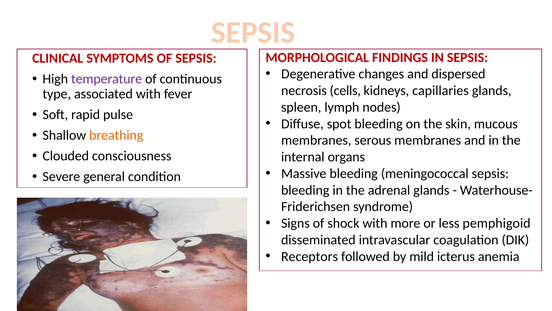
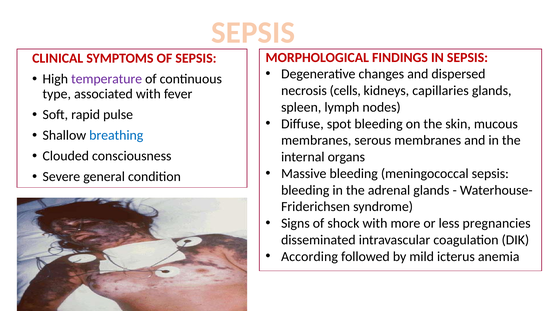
breathing colour: orange -> blue (116, 135)
pemphigoid: pemphigoid -> pregnancies (497, 223)
Receptors: Receptors -> According (310, 256)
